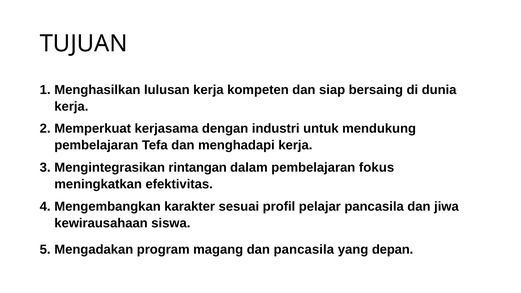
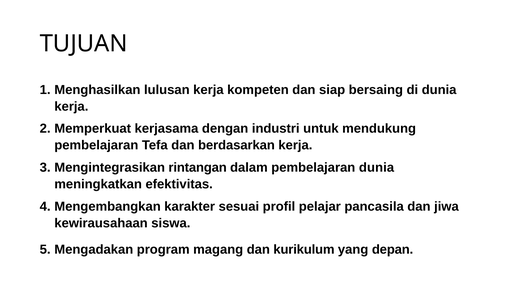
menghadapi: menghadapi -> berdasarkan (236, 145)
pembelajaran fokus: fokus -> dunia (377, 168)
dan pancasila: pancasila -> kurikulum (304, 250)
